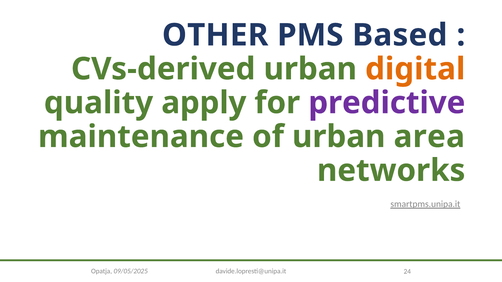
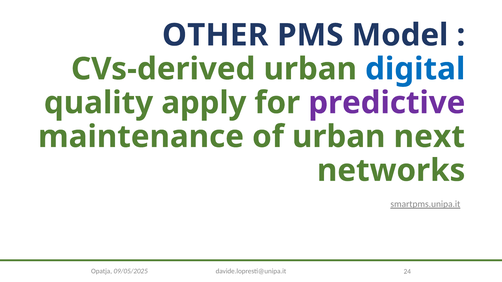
Based: Based -> Model (400, 35)
digital colour: orange -> blue (415, 69)
area: area -> next (429, 137)
